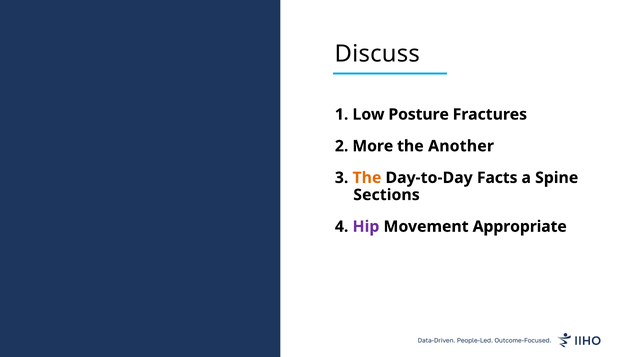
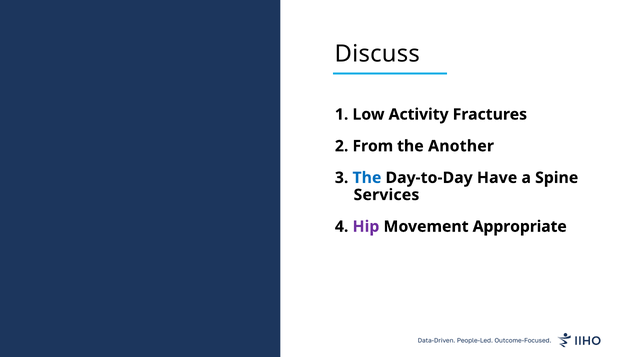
Posture: Posture -> Activity (419, 114)
More: More -> From (373, 146)
The colour: orange -> blue (367, 178)
Facts: Facts -> Have (497, 178)
Sections: Sections -> Services (386, 195)
